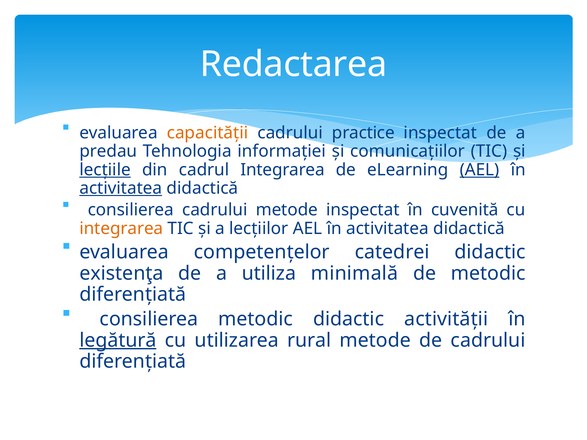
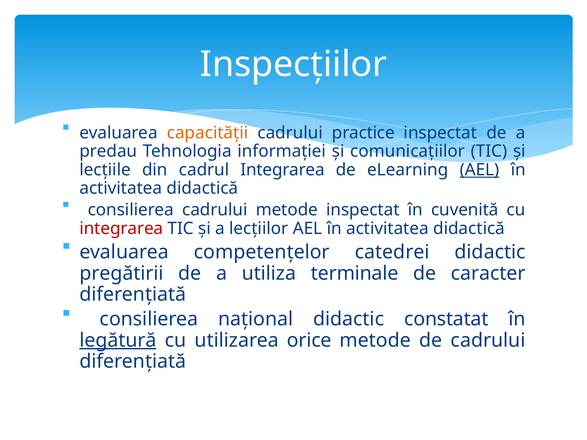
Redactarea: Redactarea -> Inspecțiilor (293, 64)
lecțiile underline: present -> none (105, 170)
activitatea underline: present -> none (121, 188)
integrarea colour: orange -> red (121, 229)
existenţa: existenţa -> pregătirii (121, 273)
minimală: minimală -> terminale (355, 273)
de metodic: metodic -> caracter (488, 273)
consilierea metodic: metodic -> național (256, 319)
activității: activității -> constatat (446, 319)
rural: rural -> orice (309, 340)
